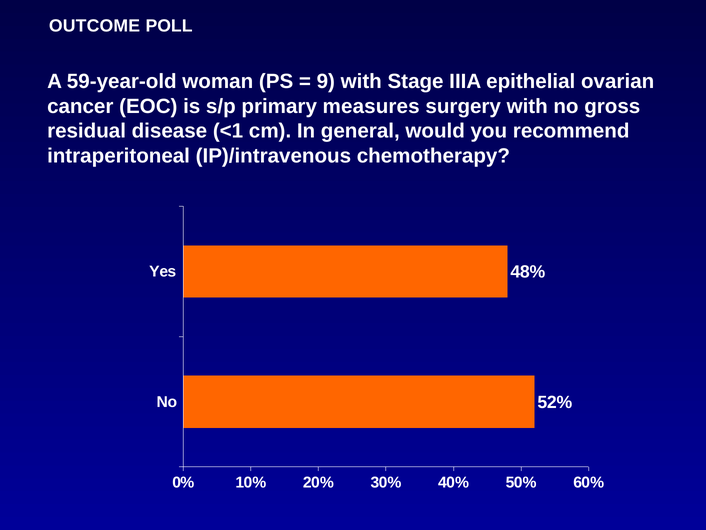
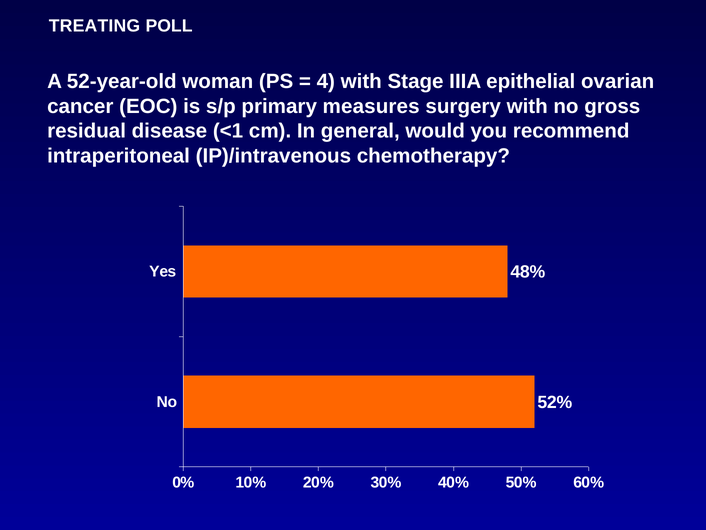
OUTCOME: OUTCOME -> TREATING (94, 26)
59-year-old: 59-year-old -> 52-year-old (122, 82)
9: 9 -> 4 (326, 82)
